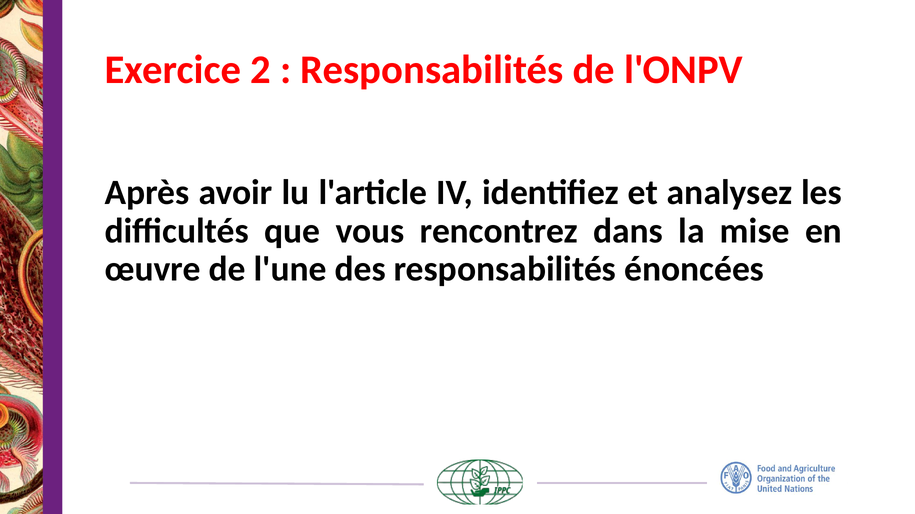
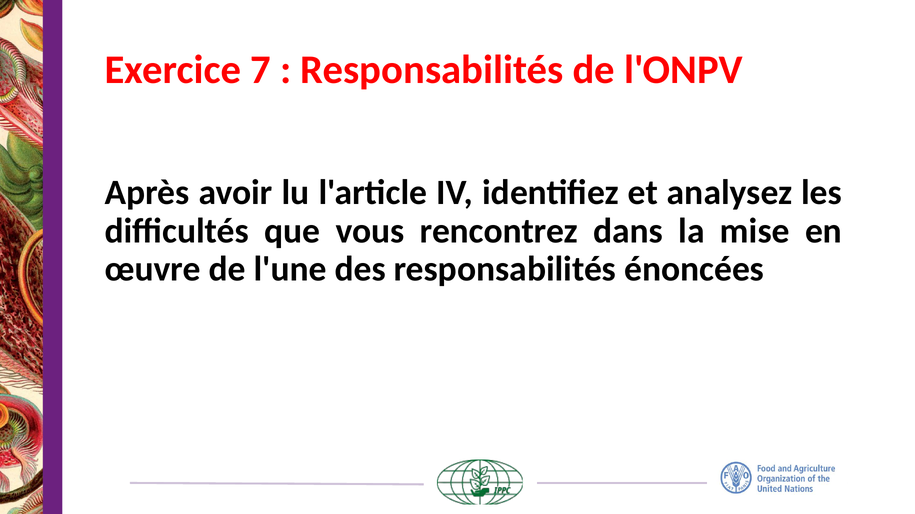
2: 2 -> 7 (261, 70)
